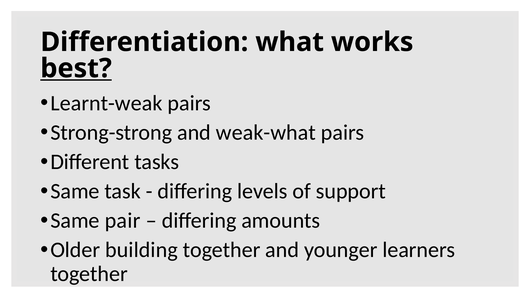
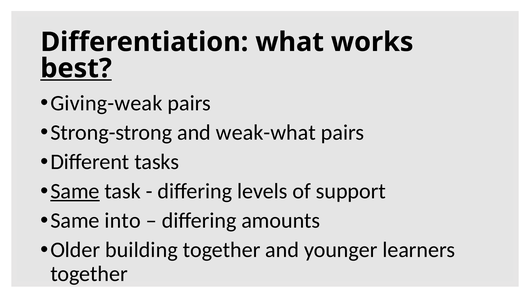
Learnt-weak: Learnt-weak -> Giving-weak (106, 103)
Same underline: none -> present (75, 191)
pair: pair -> into (123, 221)
